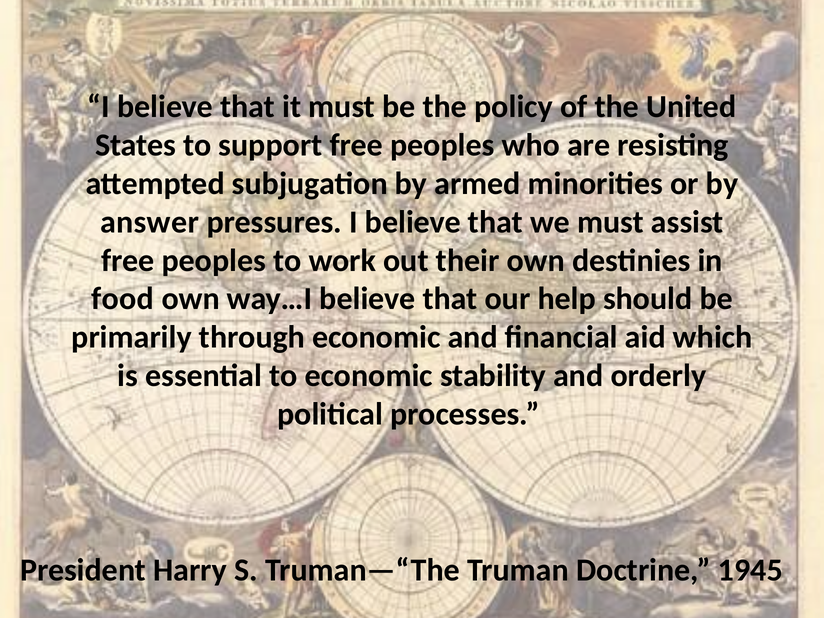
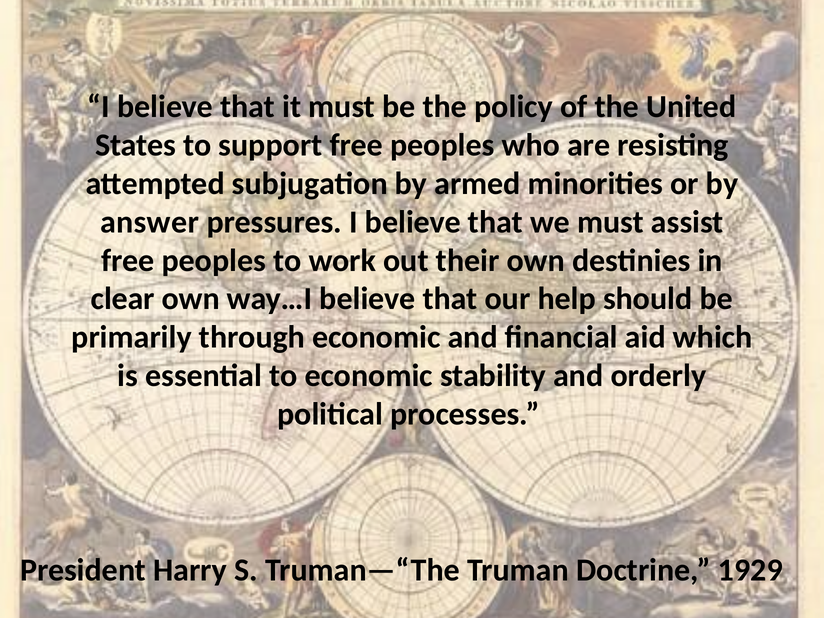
food: food -> clear (123, 299)
1945: 1945 -> 1929 (750, 570)
